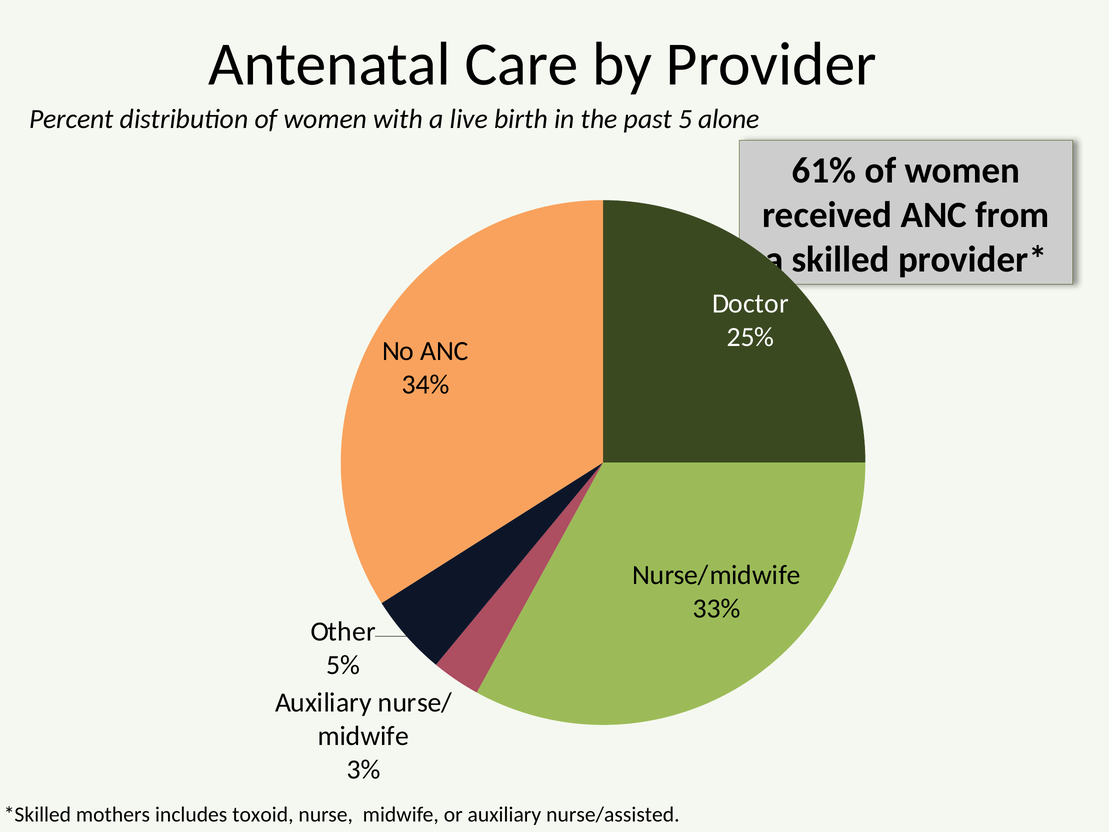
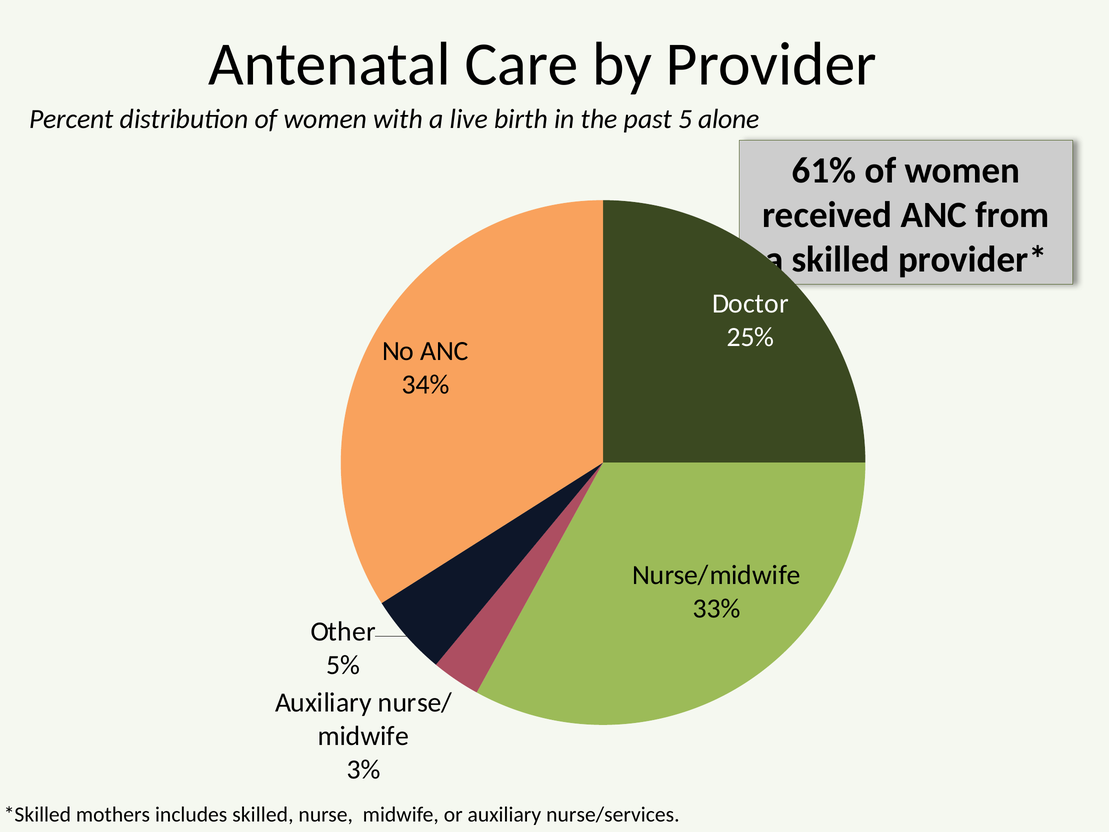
includes toxoid: toxoid -> skilled (263, 814)
nurse/assisted: nurse/assisted -> nurse/services (613, 814)
